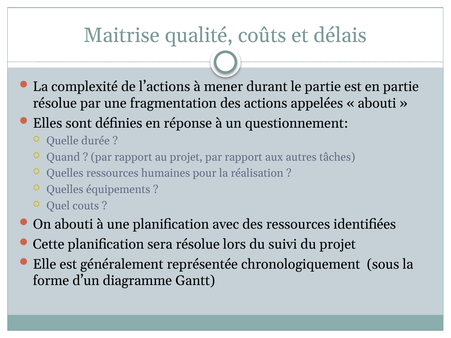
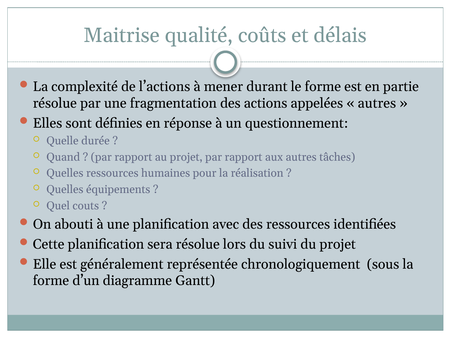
le partie: partie -> forme (323, 87)
abouti: abouti -> autres (377, 103)
